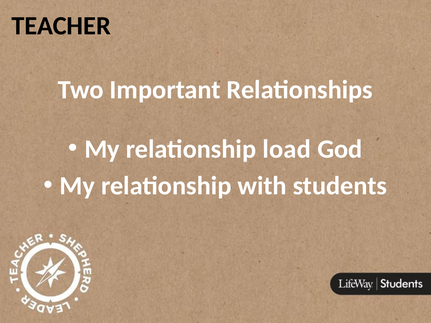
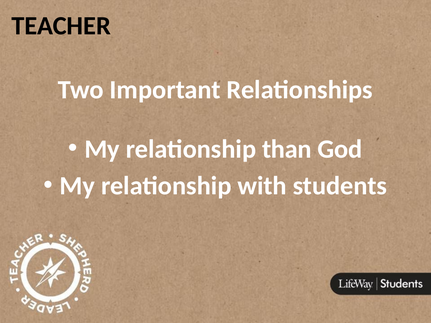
load: load -> than (287, 149)
